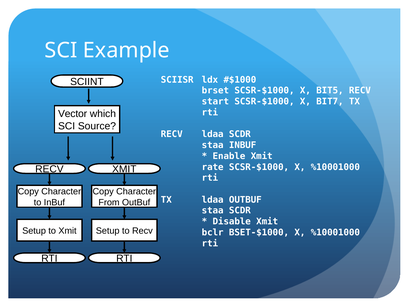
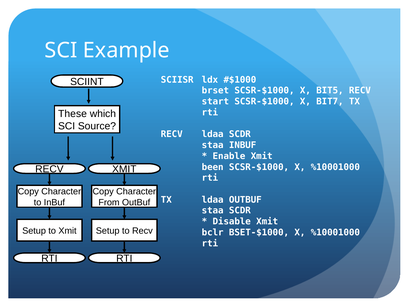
Vector: Vector -> These (73, 114)
rate: rate -> been (213, 167)
